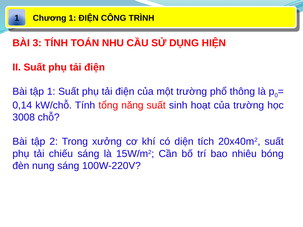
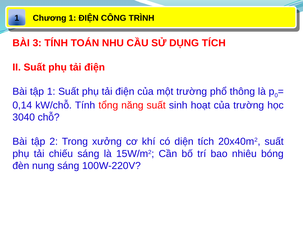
DỤNG HIỆN: HIỆN -> TÍCH (214, 43)
3008: 3008 -> 3040 (24, 118)
